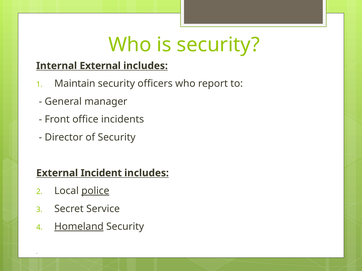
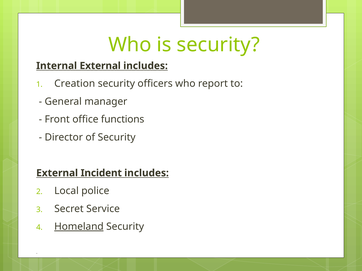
Maintain: Maintain -> Creation (75, 84)
incidents: incidents -> functions (123, 120)
police underline: present -> none (95, 191)
